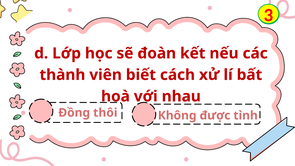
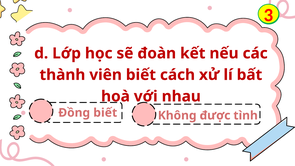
Đồng thôi: thôi -> biết (105, 113)
